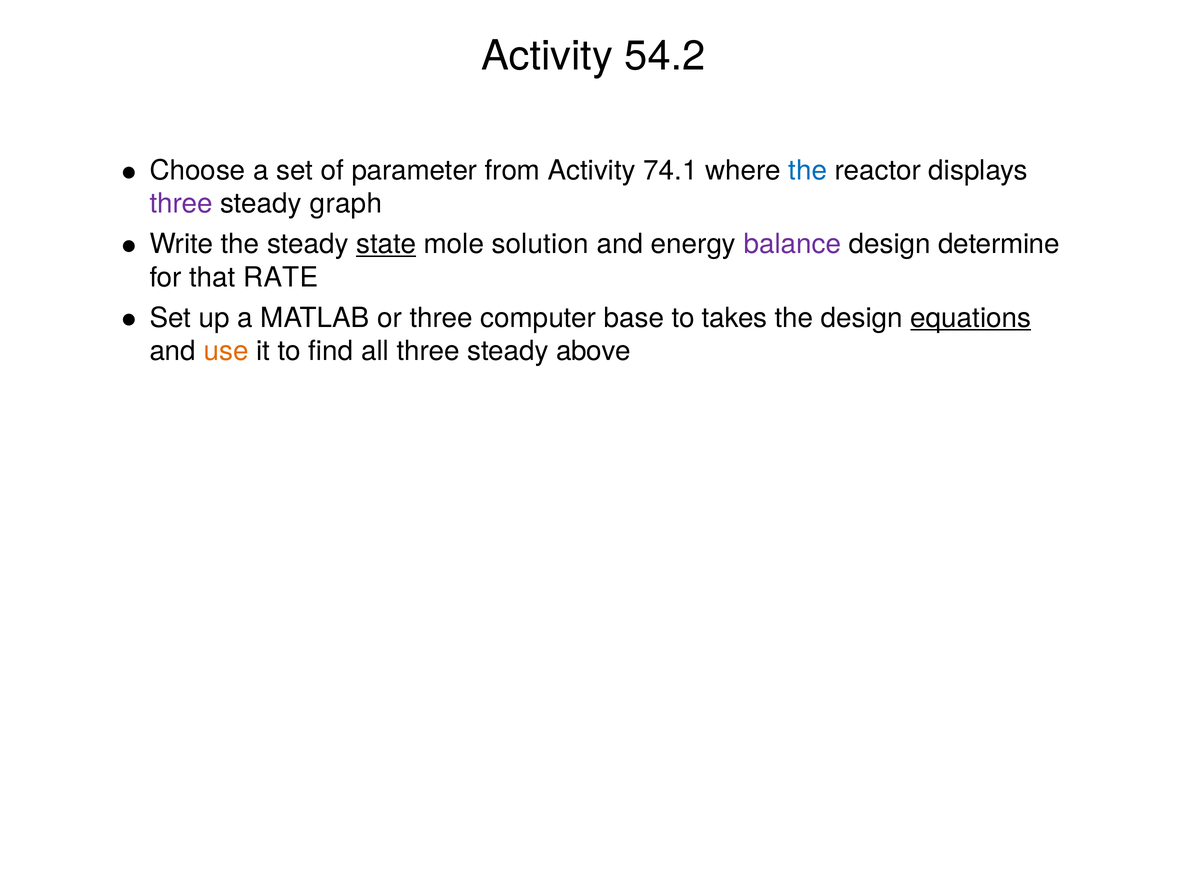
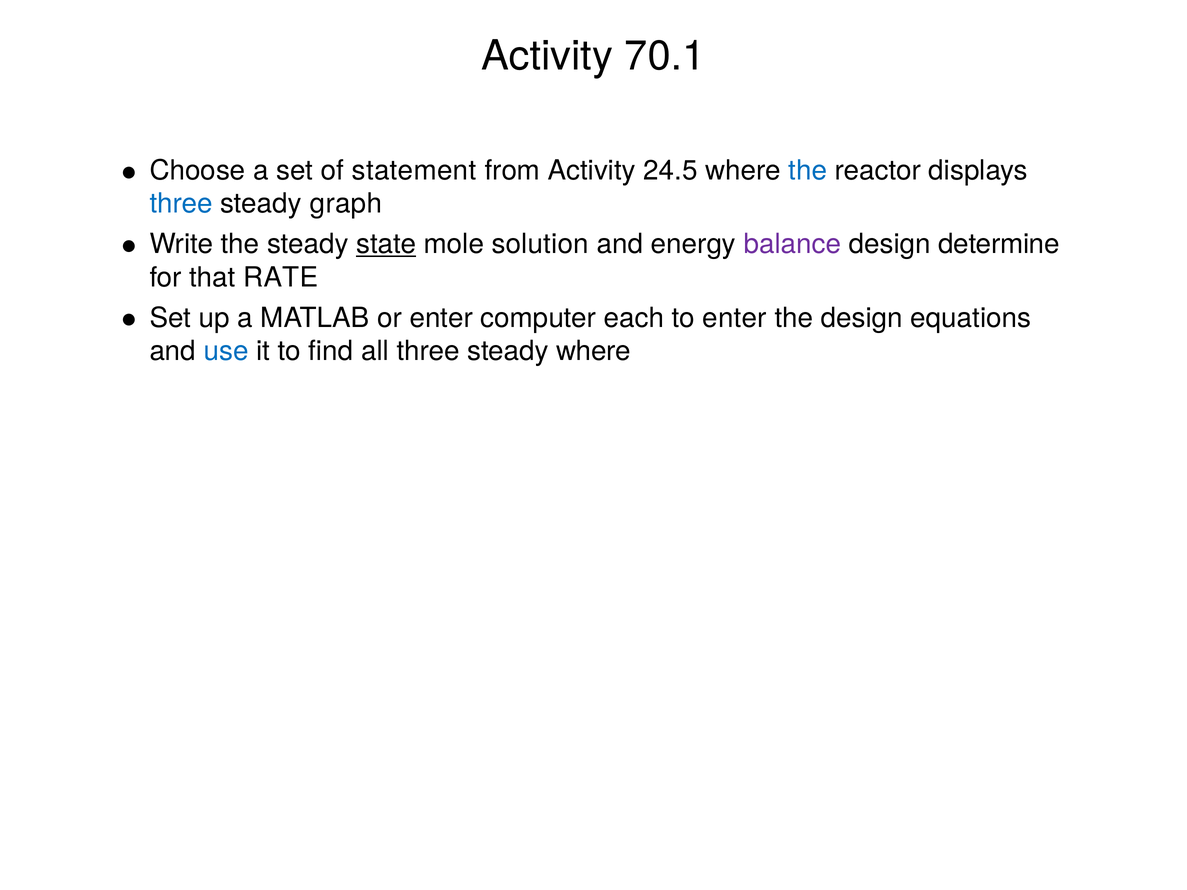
54.2: 54.2 -> 70.1 (665, 56)
parameter: parameter -> statement (414, 170)
74.1: 74.1 -> 24.5 (670, 170)
three colour: purple -> blue (181, 204)
or three: three -> enter (441, 318)
base: base -> each (634, 318)
to takes: takes -> enter (734, 318)
equations underline: present -> none (971, 318)
use colour: orange -> blue (226, 351)
steady above: above -> where (593, 351)
